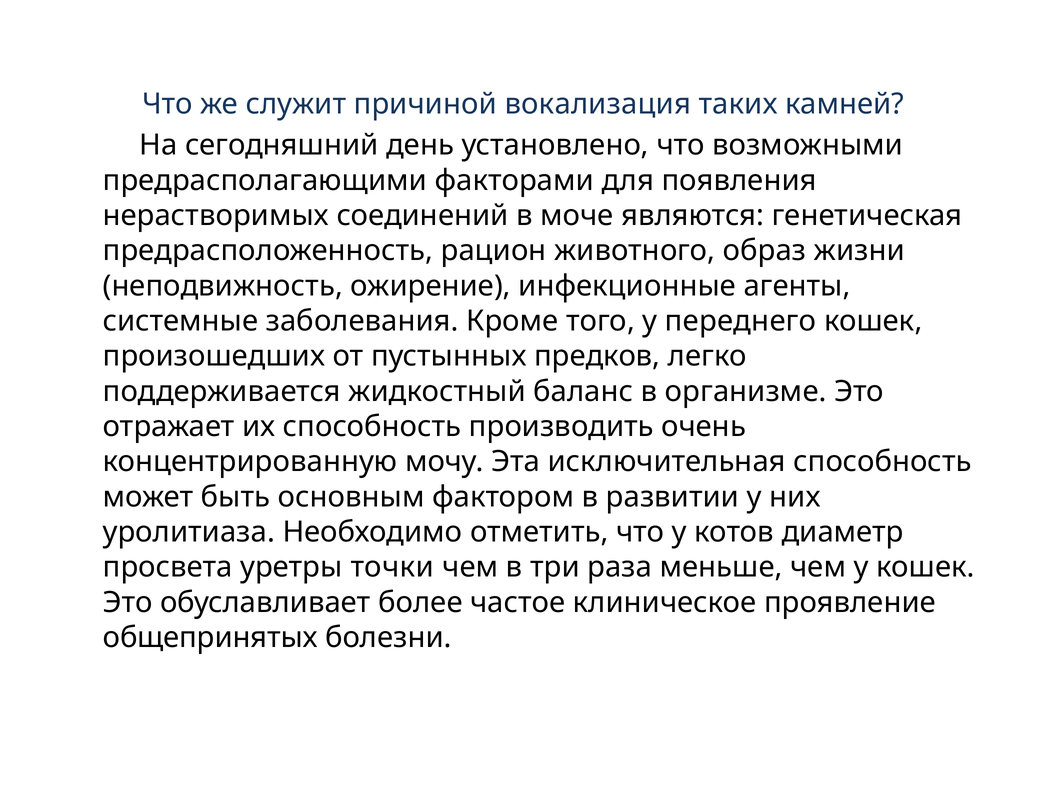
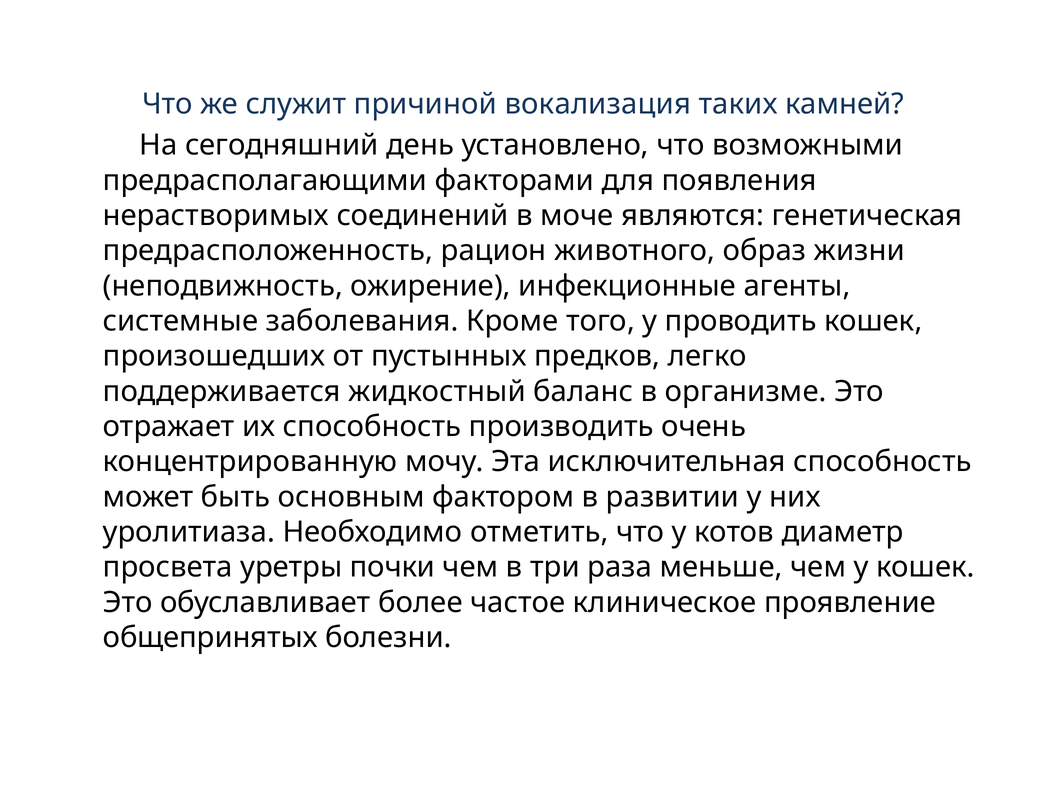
переднего: переднего -> проводить (741, 321)
точки: точки -> почки (392, 568)
